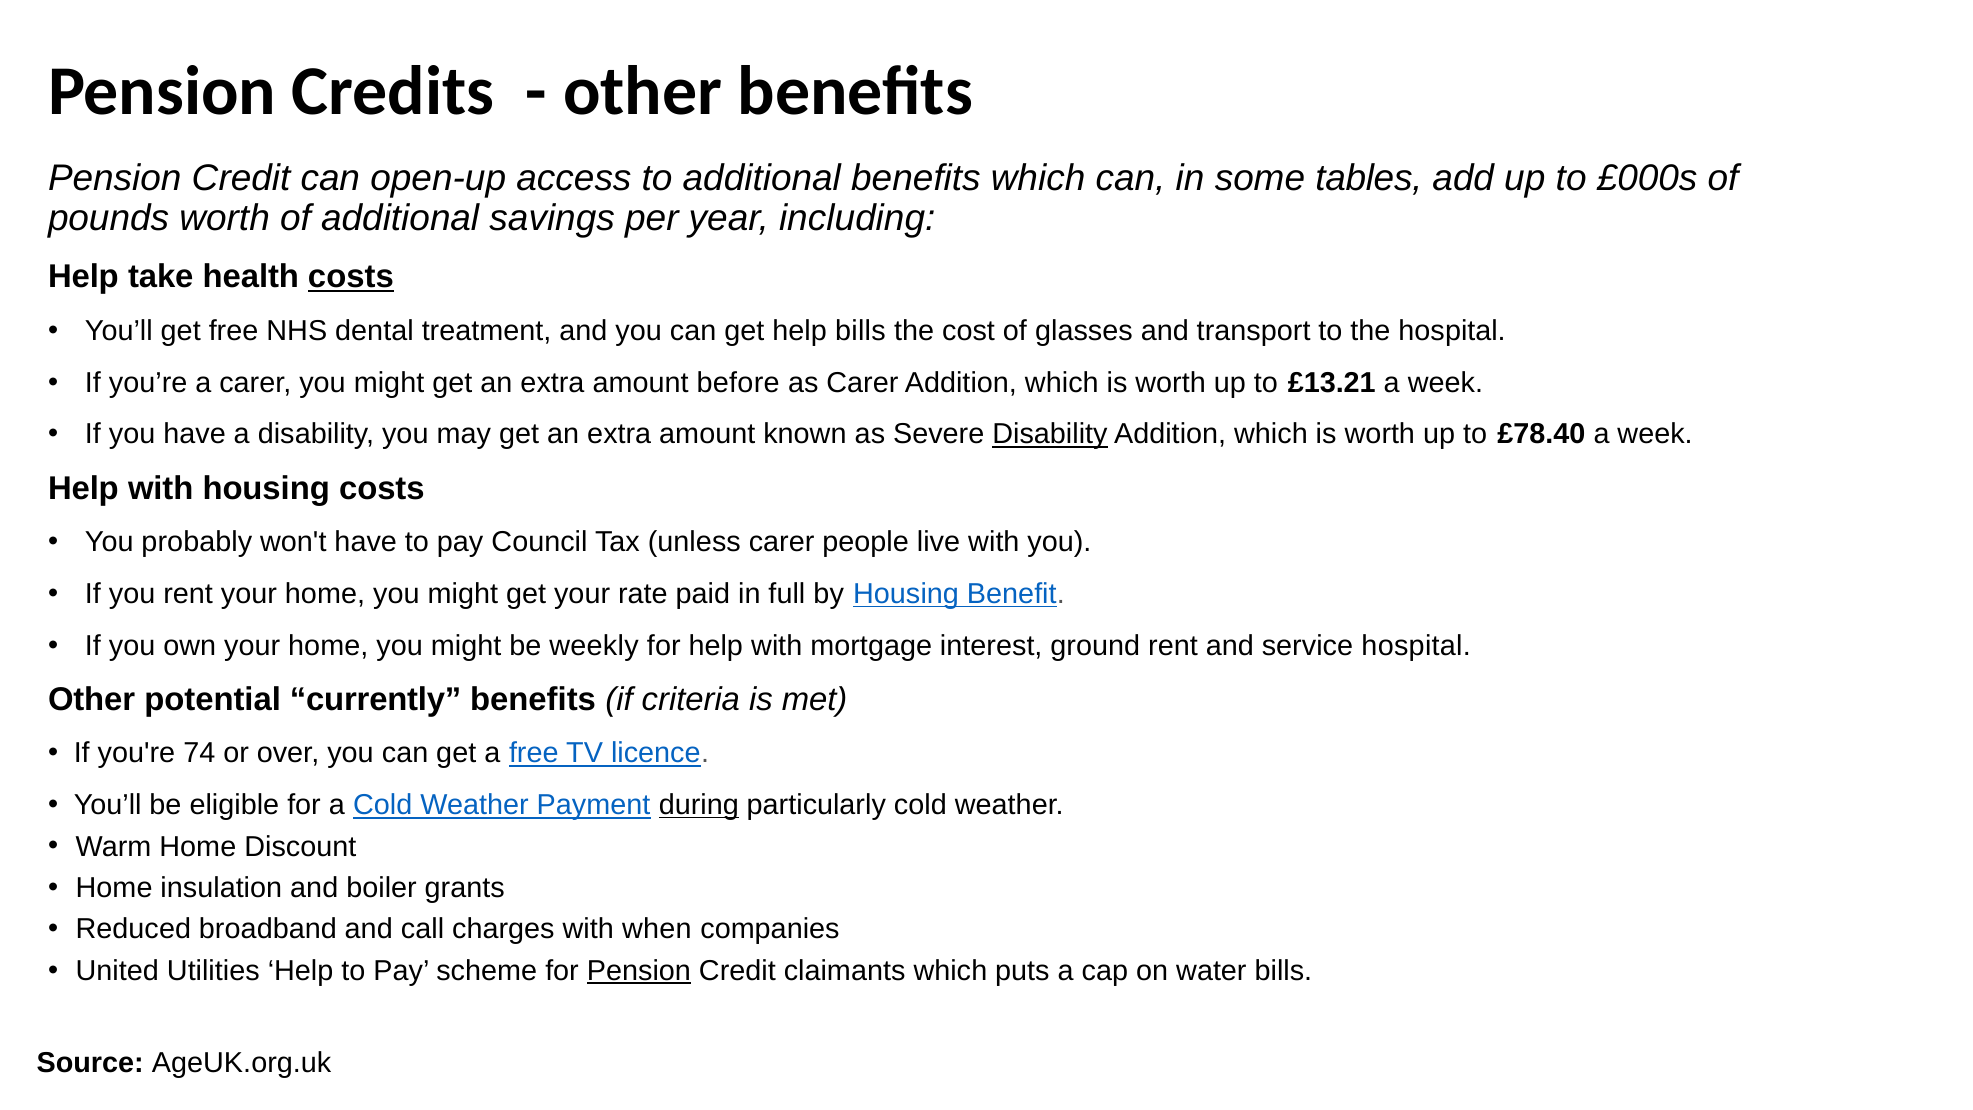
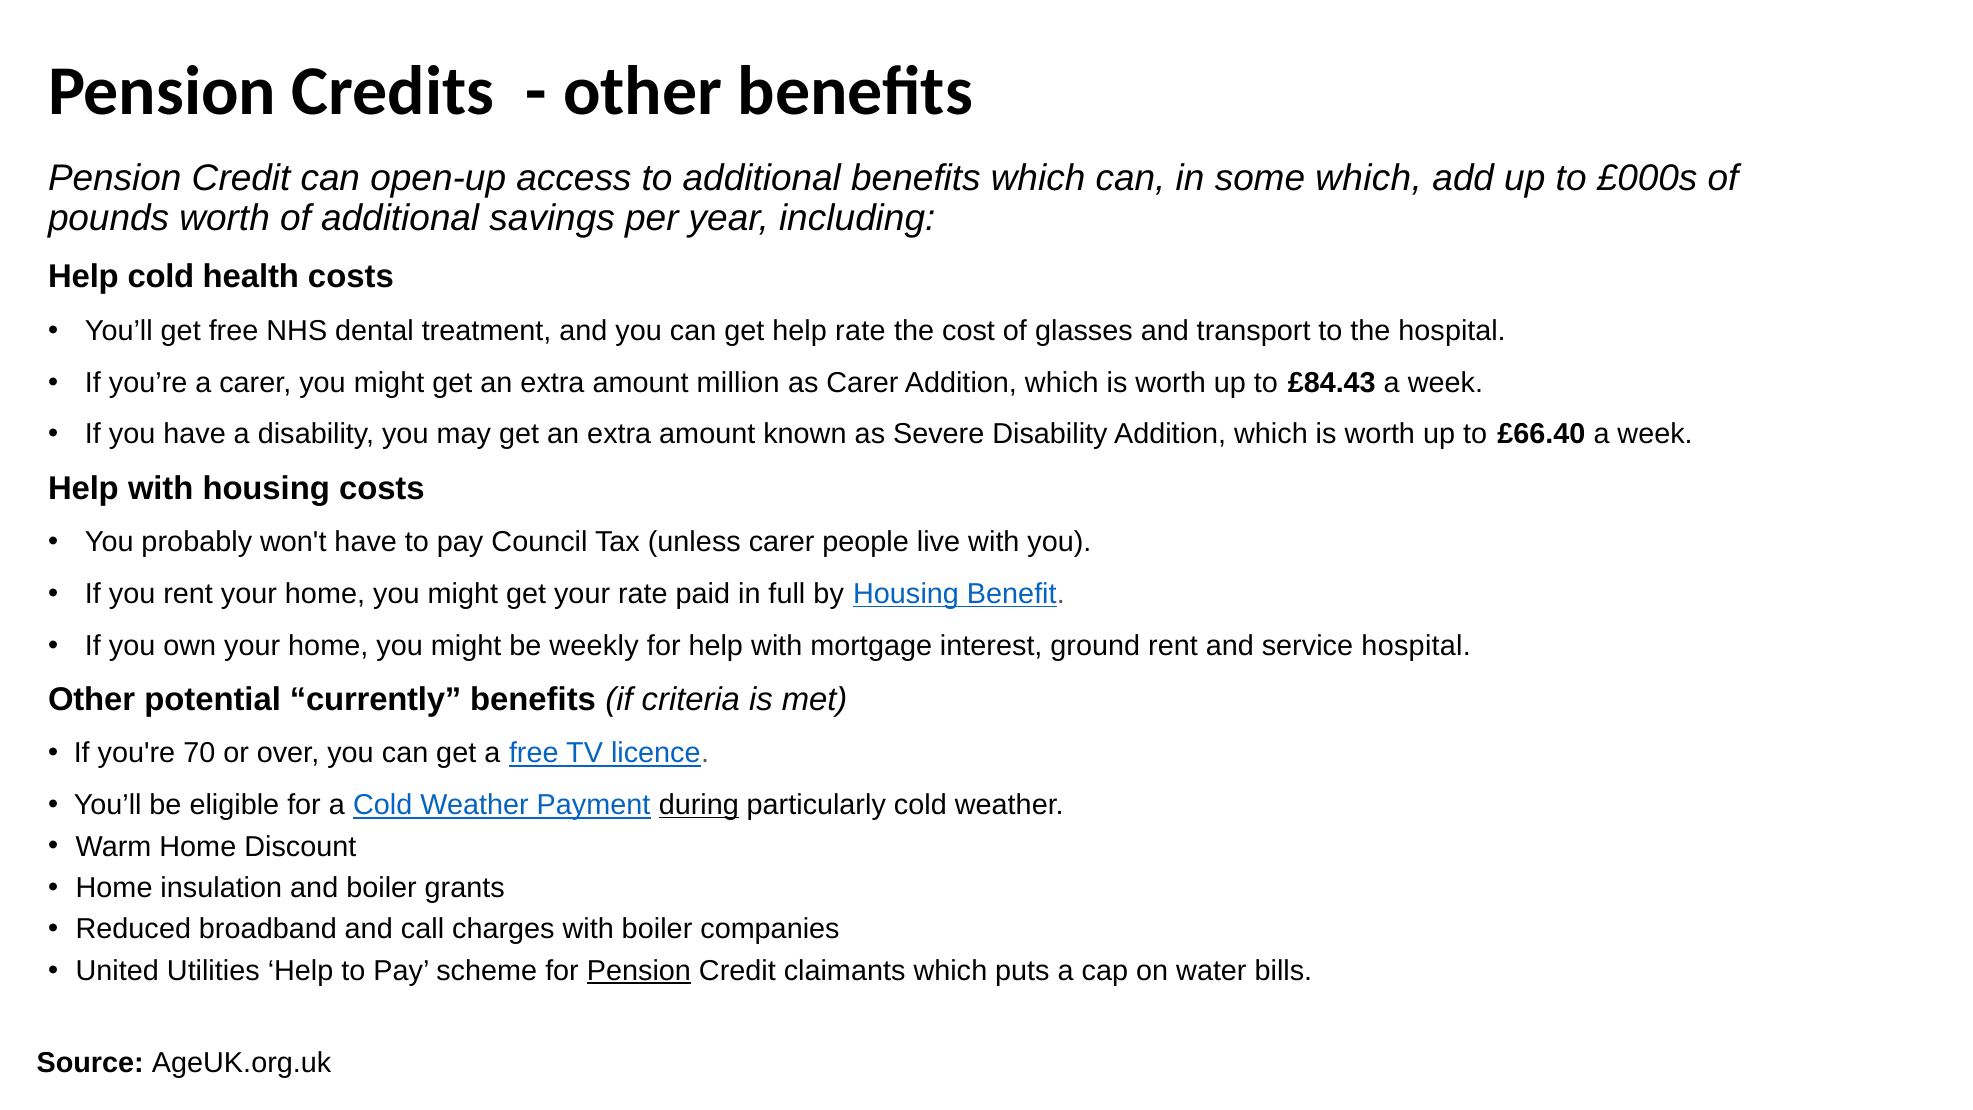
some tables: tables -> which (1369, 179)
Help take: take -> cold (161, 277)
costs underline: present -> none (351, 277)
help bills: bills -> rate (860, 331)
before: before -> million (738, 383)
£13.21: £13.21 -> £84.43 (1332, 383)
Disability underline: present -> none (1050, 434)
£78.40: £78.40 -> £66.40 (1541, 434)
74: 74 -> 70 (199, 753)
with when: when -> boiler (657, 929)
